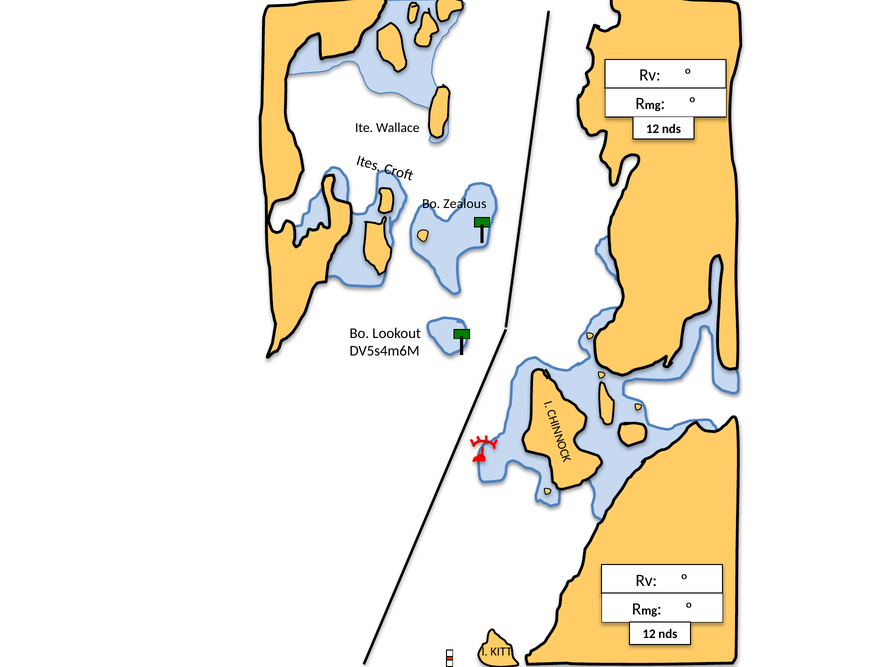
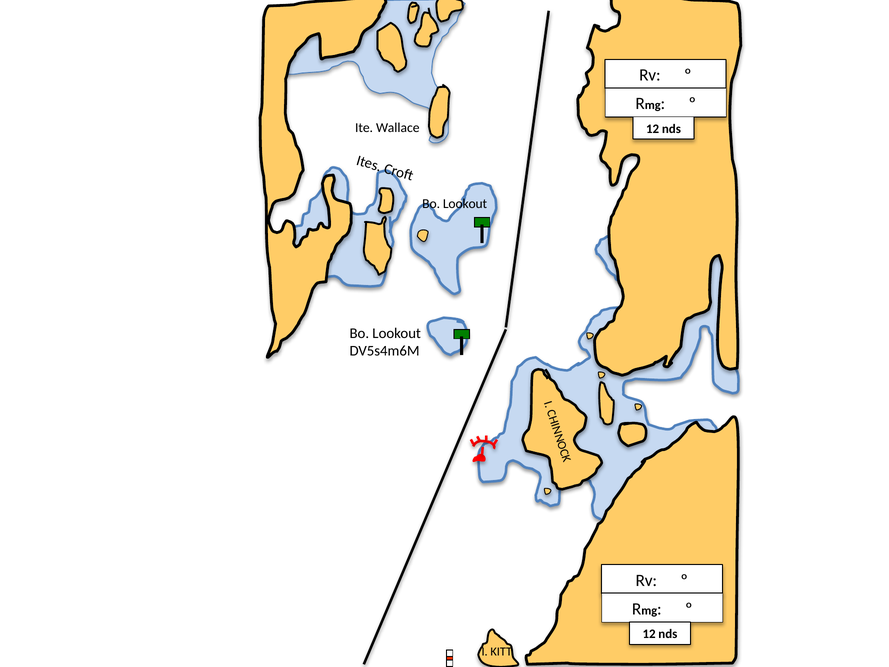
Zealous: Zealous -> Lookout (465, 203)
